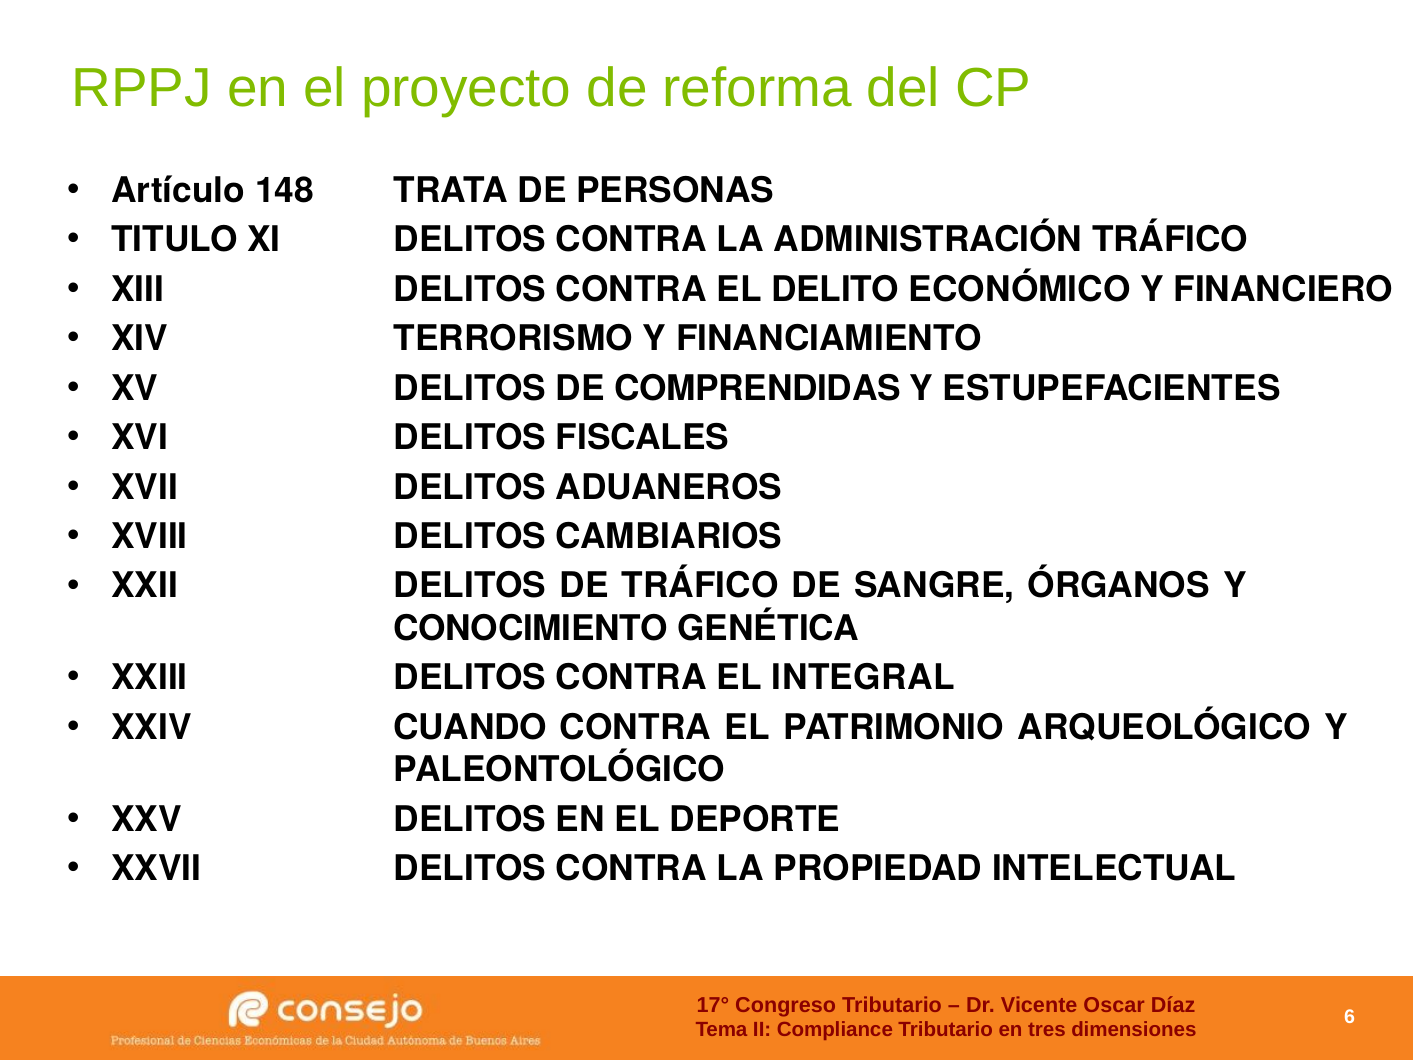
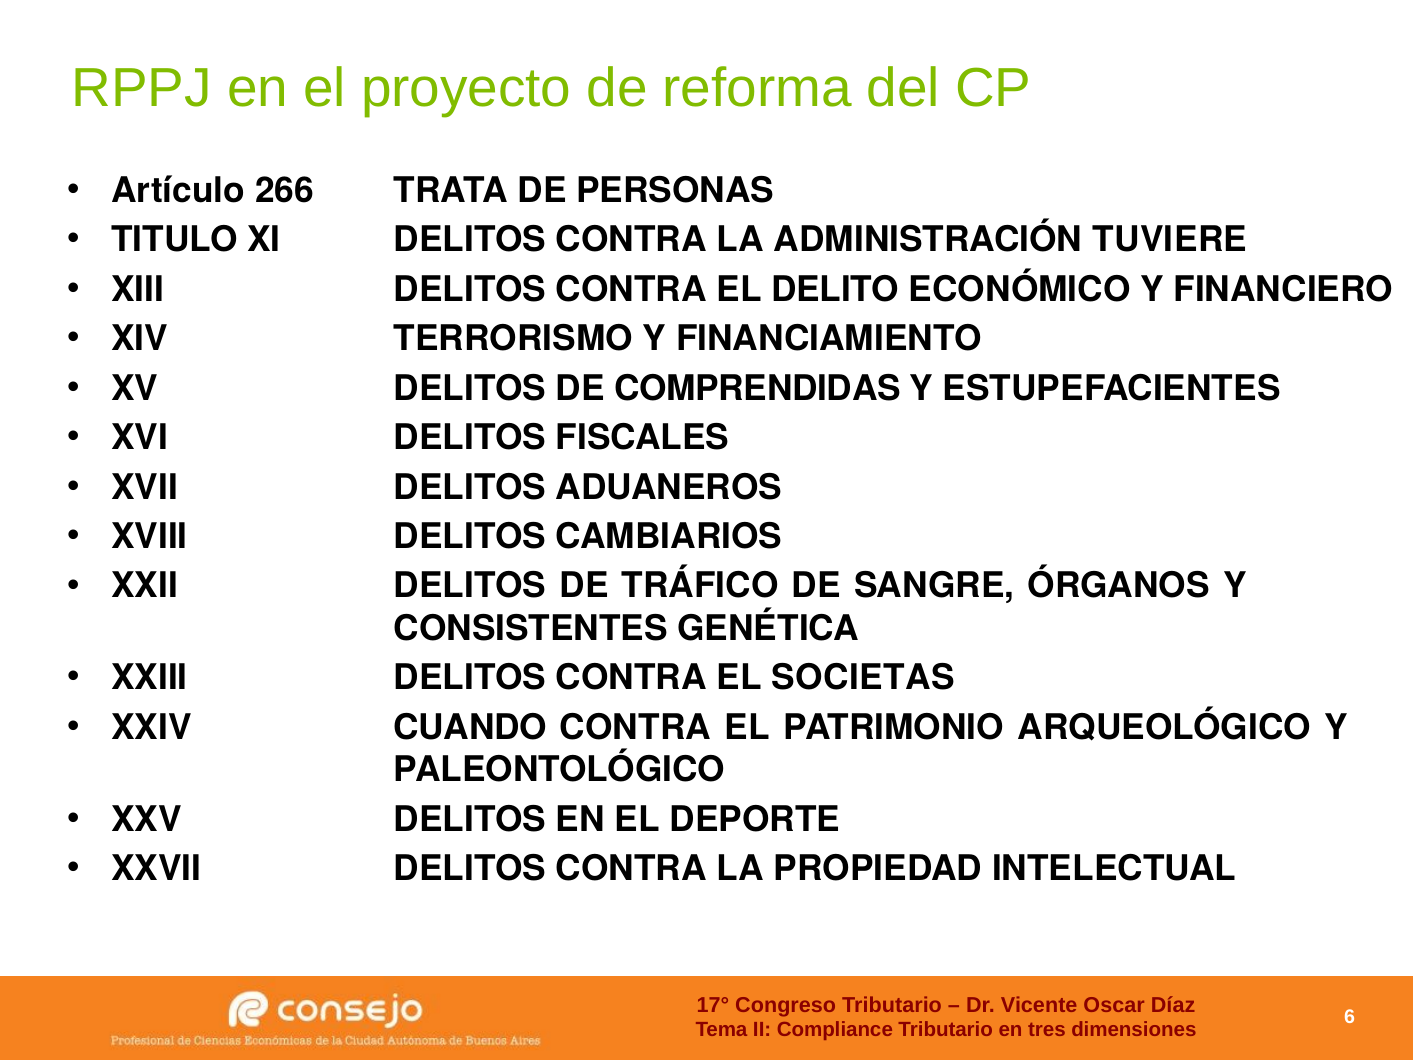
148: 148 -> 266 (285, 191)
ADMINISTRACIÓN TRÁFICO: TRÁFICO -> TUVIERE (1170, 240)
CONOCIMIENTO: CONOCIMIENTO -> CONSISTENTES (531, 629)
INTEGRAL: INTEGRAL -> SOCIETAS (863, 678)
